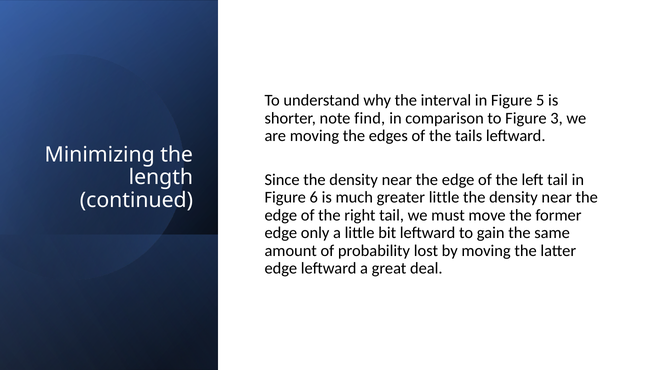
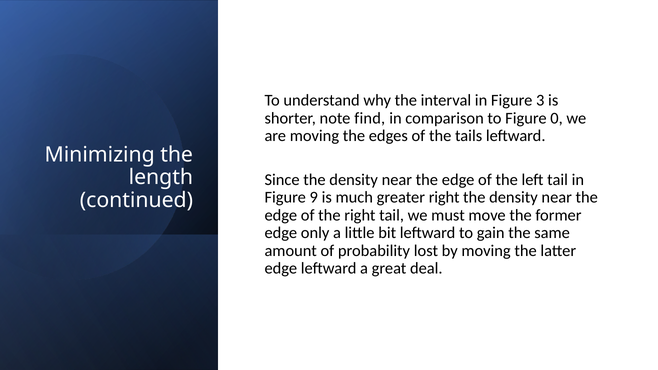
5: 5 -> 3 (540, 101)
3: 3 -> 0 (557, 118)
6: 6 -> 9 (314, 198)
greater little: little -> right (444, 198)
